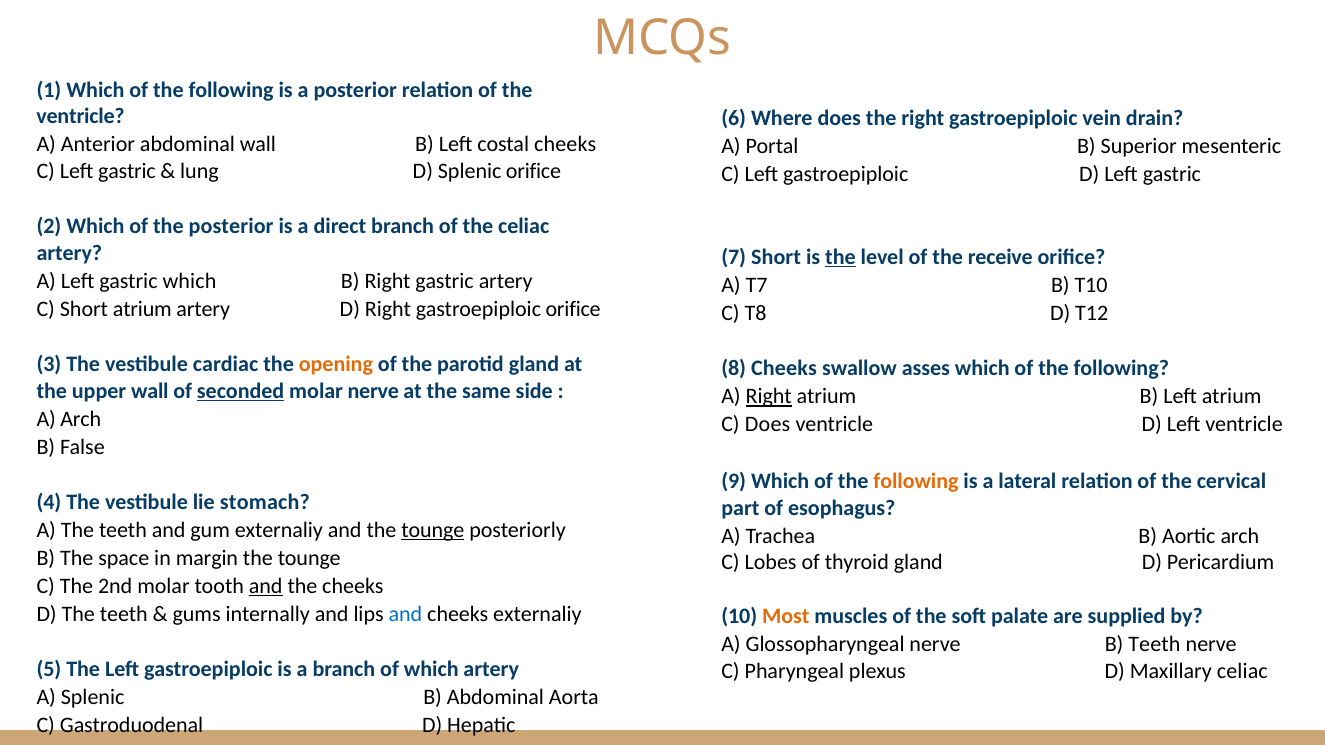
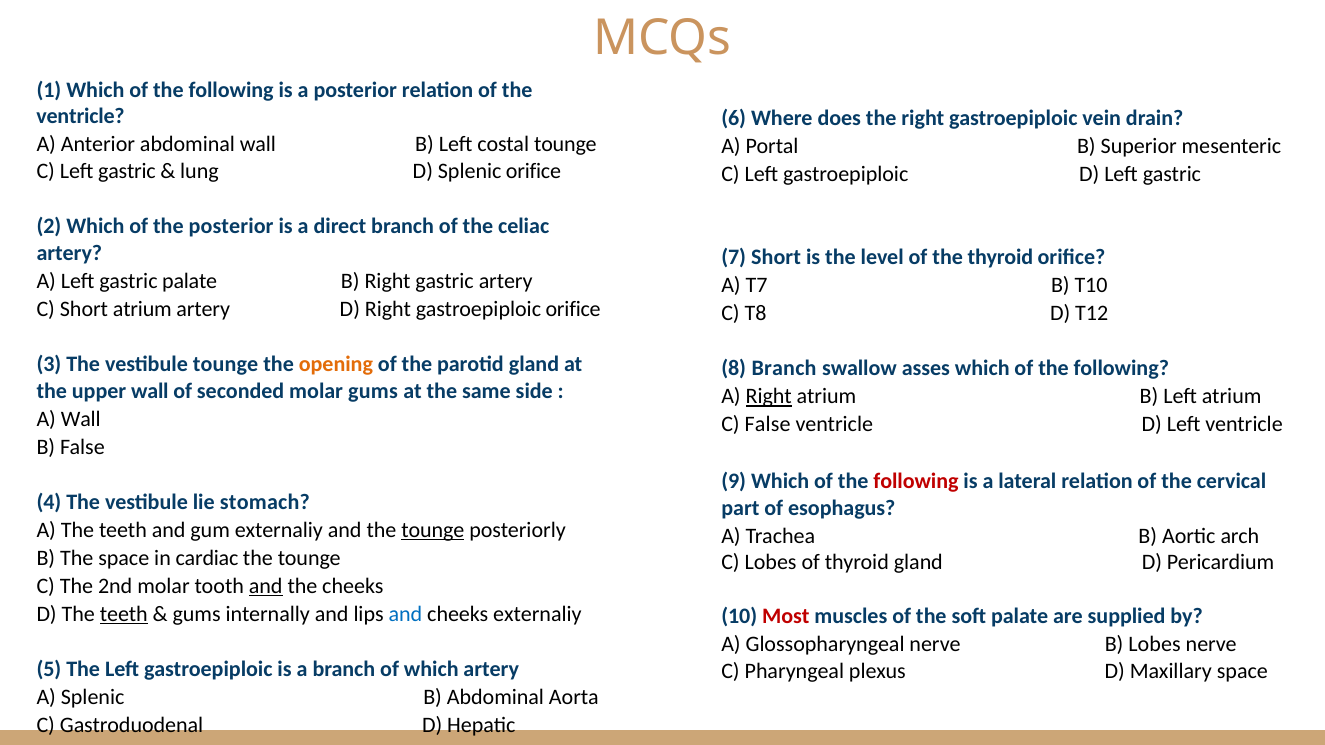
costal cheeks: cheeks -> tounge (565, 145)
the underline: present -> none (840, 257)
the receive: receive -> thyroid (1000, 257)
gastric which: which -> palate (190, 281)
vestibule cardiac: cardiac -> tounge (226, 365)
8 Cheeks: Cheeks -> Branch (784, 369)
seconded underline: present -> none (241, 391)
molar nerve: nerve -> gums (373, 391)
A Arch: Arch -> Wall (81, 419)
C Does: Does -> False (768, 425)
following colour: orange -> red (916, 482)
margin: margin -> cardiac (207, 558)
teeth underline: none -> present (124, 614)
Most colour: orange -> red (786, 617)
B Teeth: Teeth -> Lobes (1154, 645)
Maxillary celiac: celiac -> space (1242, 671)
